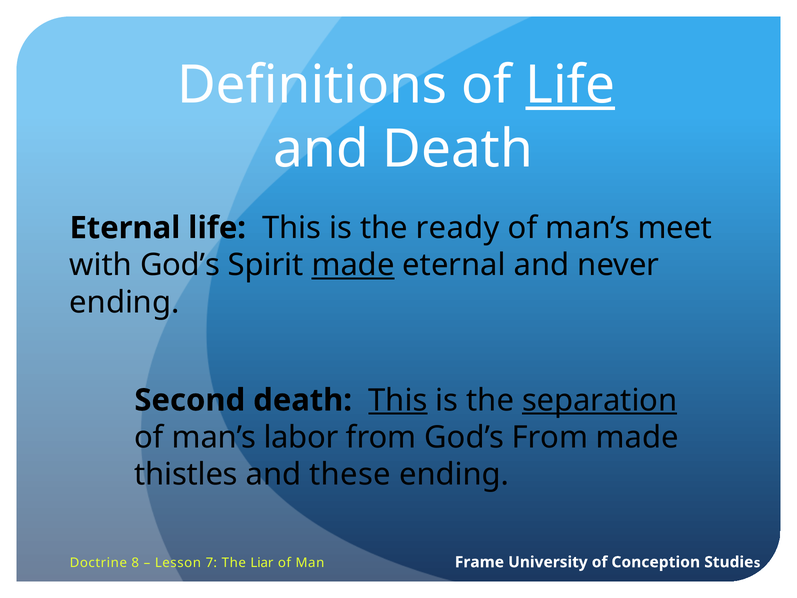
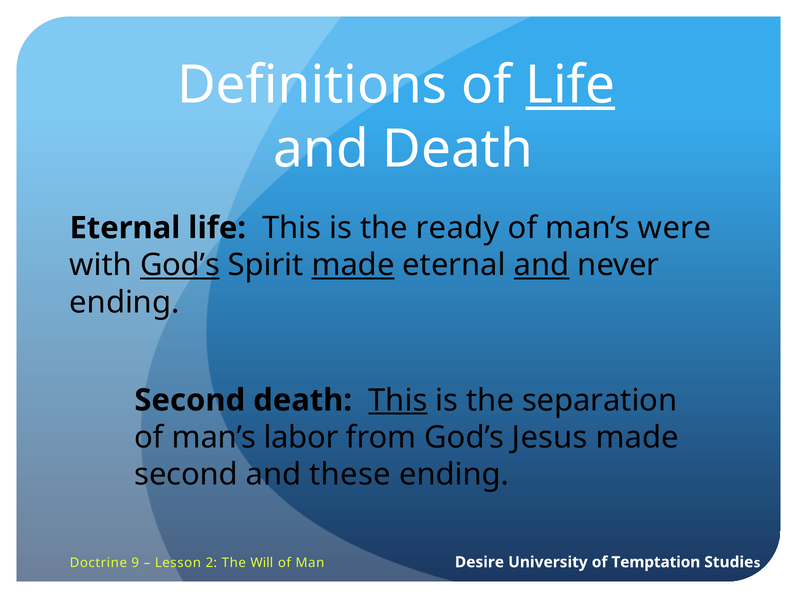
meet: meet -> were (674, 228)
God’s underline: none -> present (180, 265)
and underline: none -> present (542, 265)
separation underline: present -> none (600, 400)
God’s From: From -> Jesus (550, 437)
thistles: thistles -> second (186, 475)
8: 8 -> 9 (135, 563)
7: 7 -> 2 (211, 563)
Liar: Liar -> Will (262, 563)
Frame: Frame -> Desire (479, 562)
Conception: Conception -> Temptation (656, 562)
